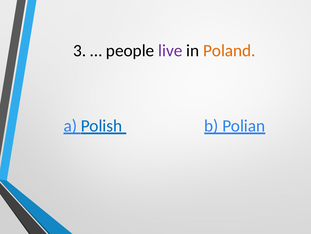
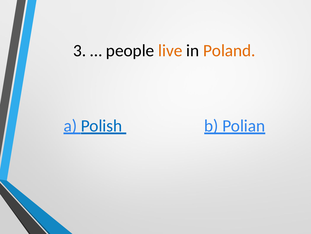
live colour: purple -> orange (170, 50)
